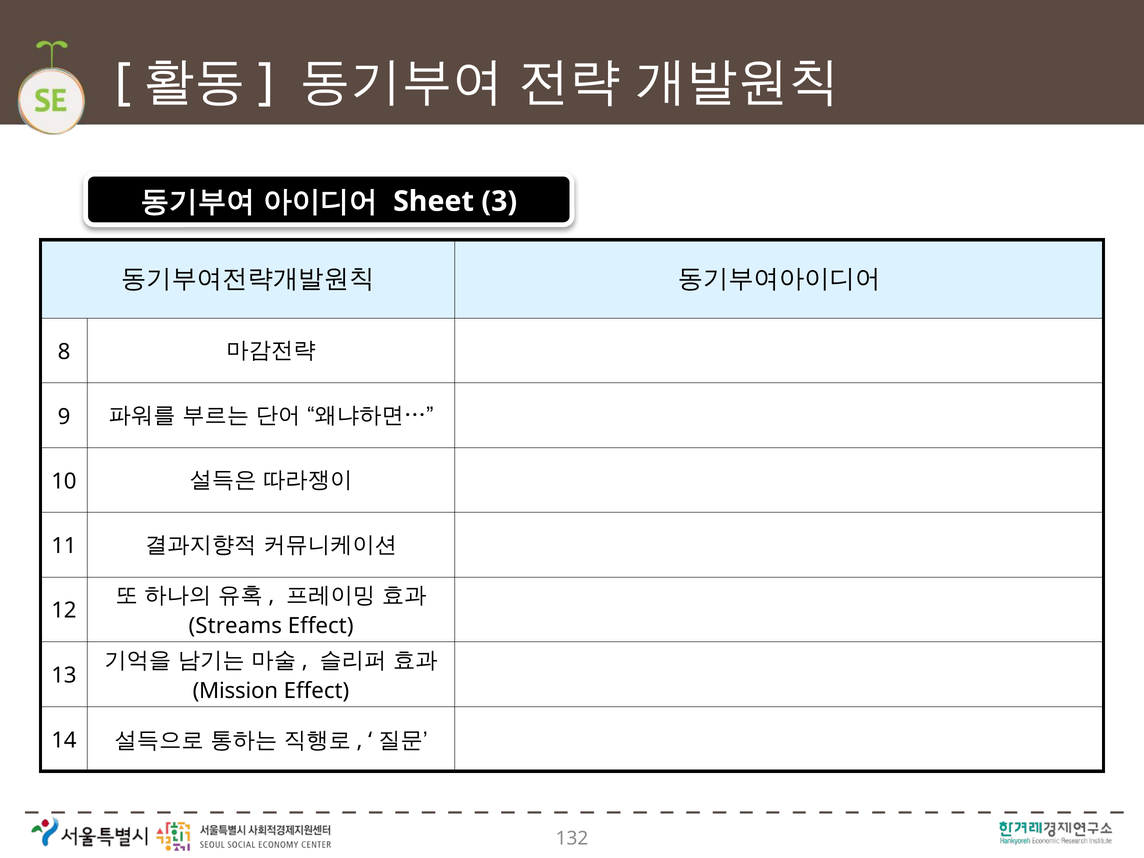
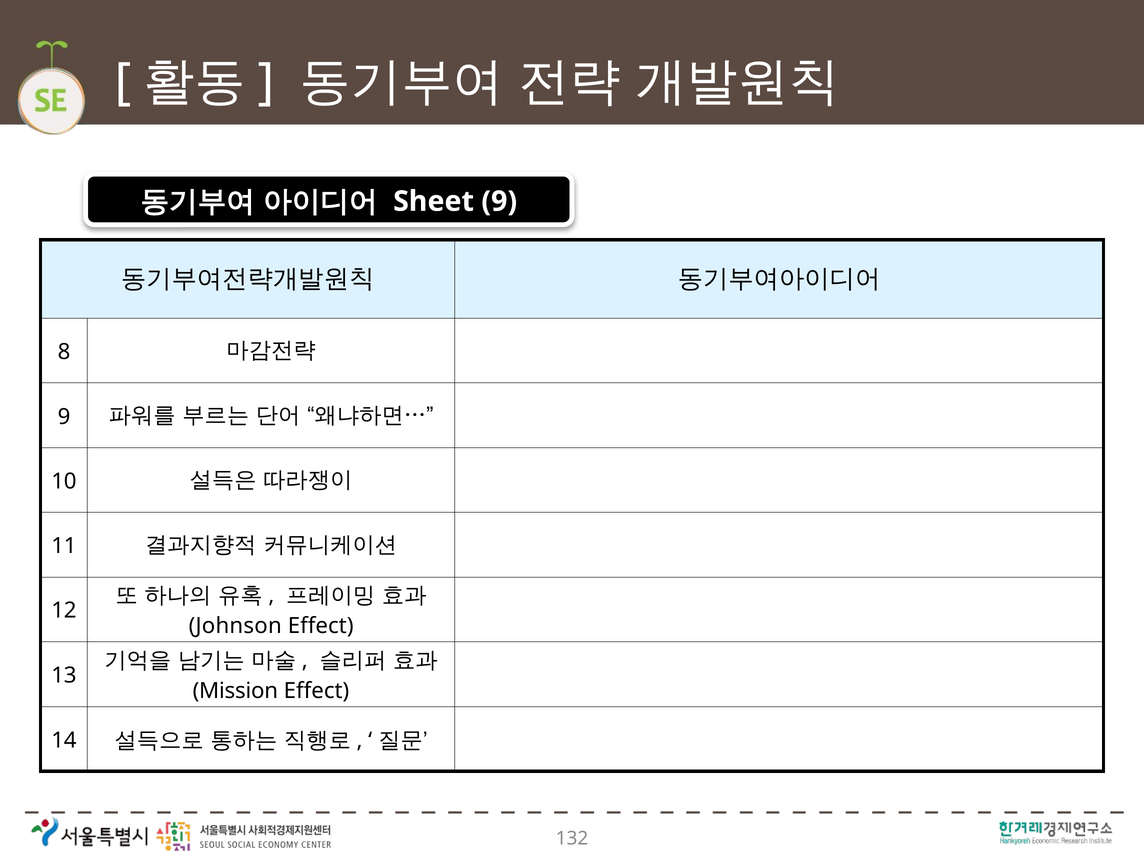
Sheet 3: 3 -> 9 (499, 201)
Streams: Streams -> Johnson (235, 626)
